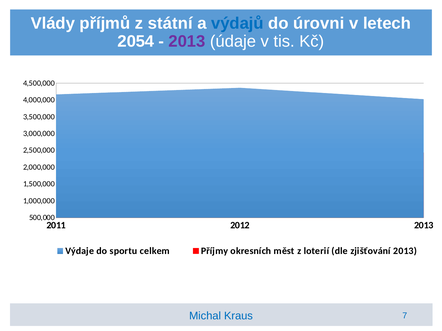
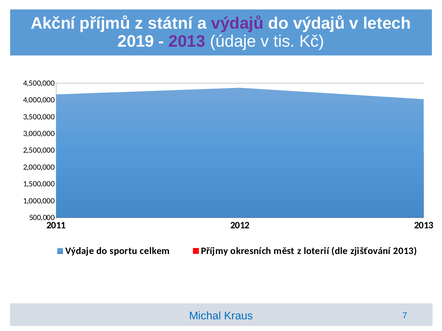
Vlády: Vlády -> Akční (53, 23)
výdajů colour: blue -> purple (237, 23)
do úrovni: úrovni -> výdajů (319, 23)
2054: 2054 -> 2019 (136, 41)
